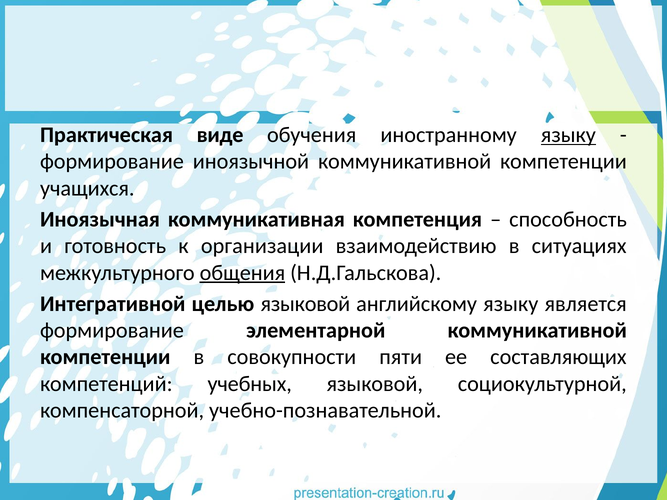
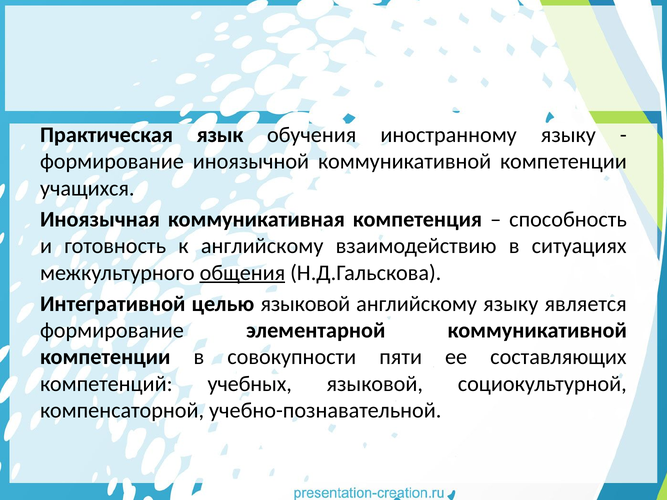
виде: виде -> язык (220, 135)
языку underline: present -> none (568, 135)
к организации: организации -> английскому (262, 246)
